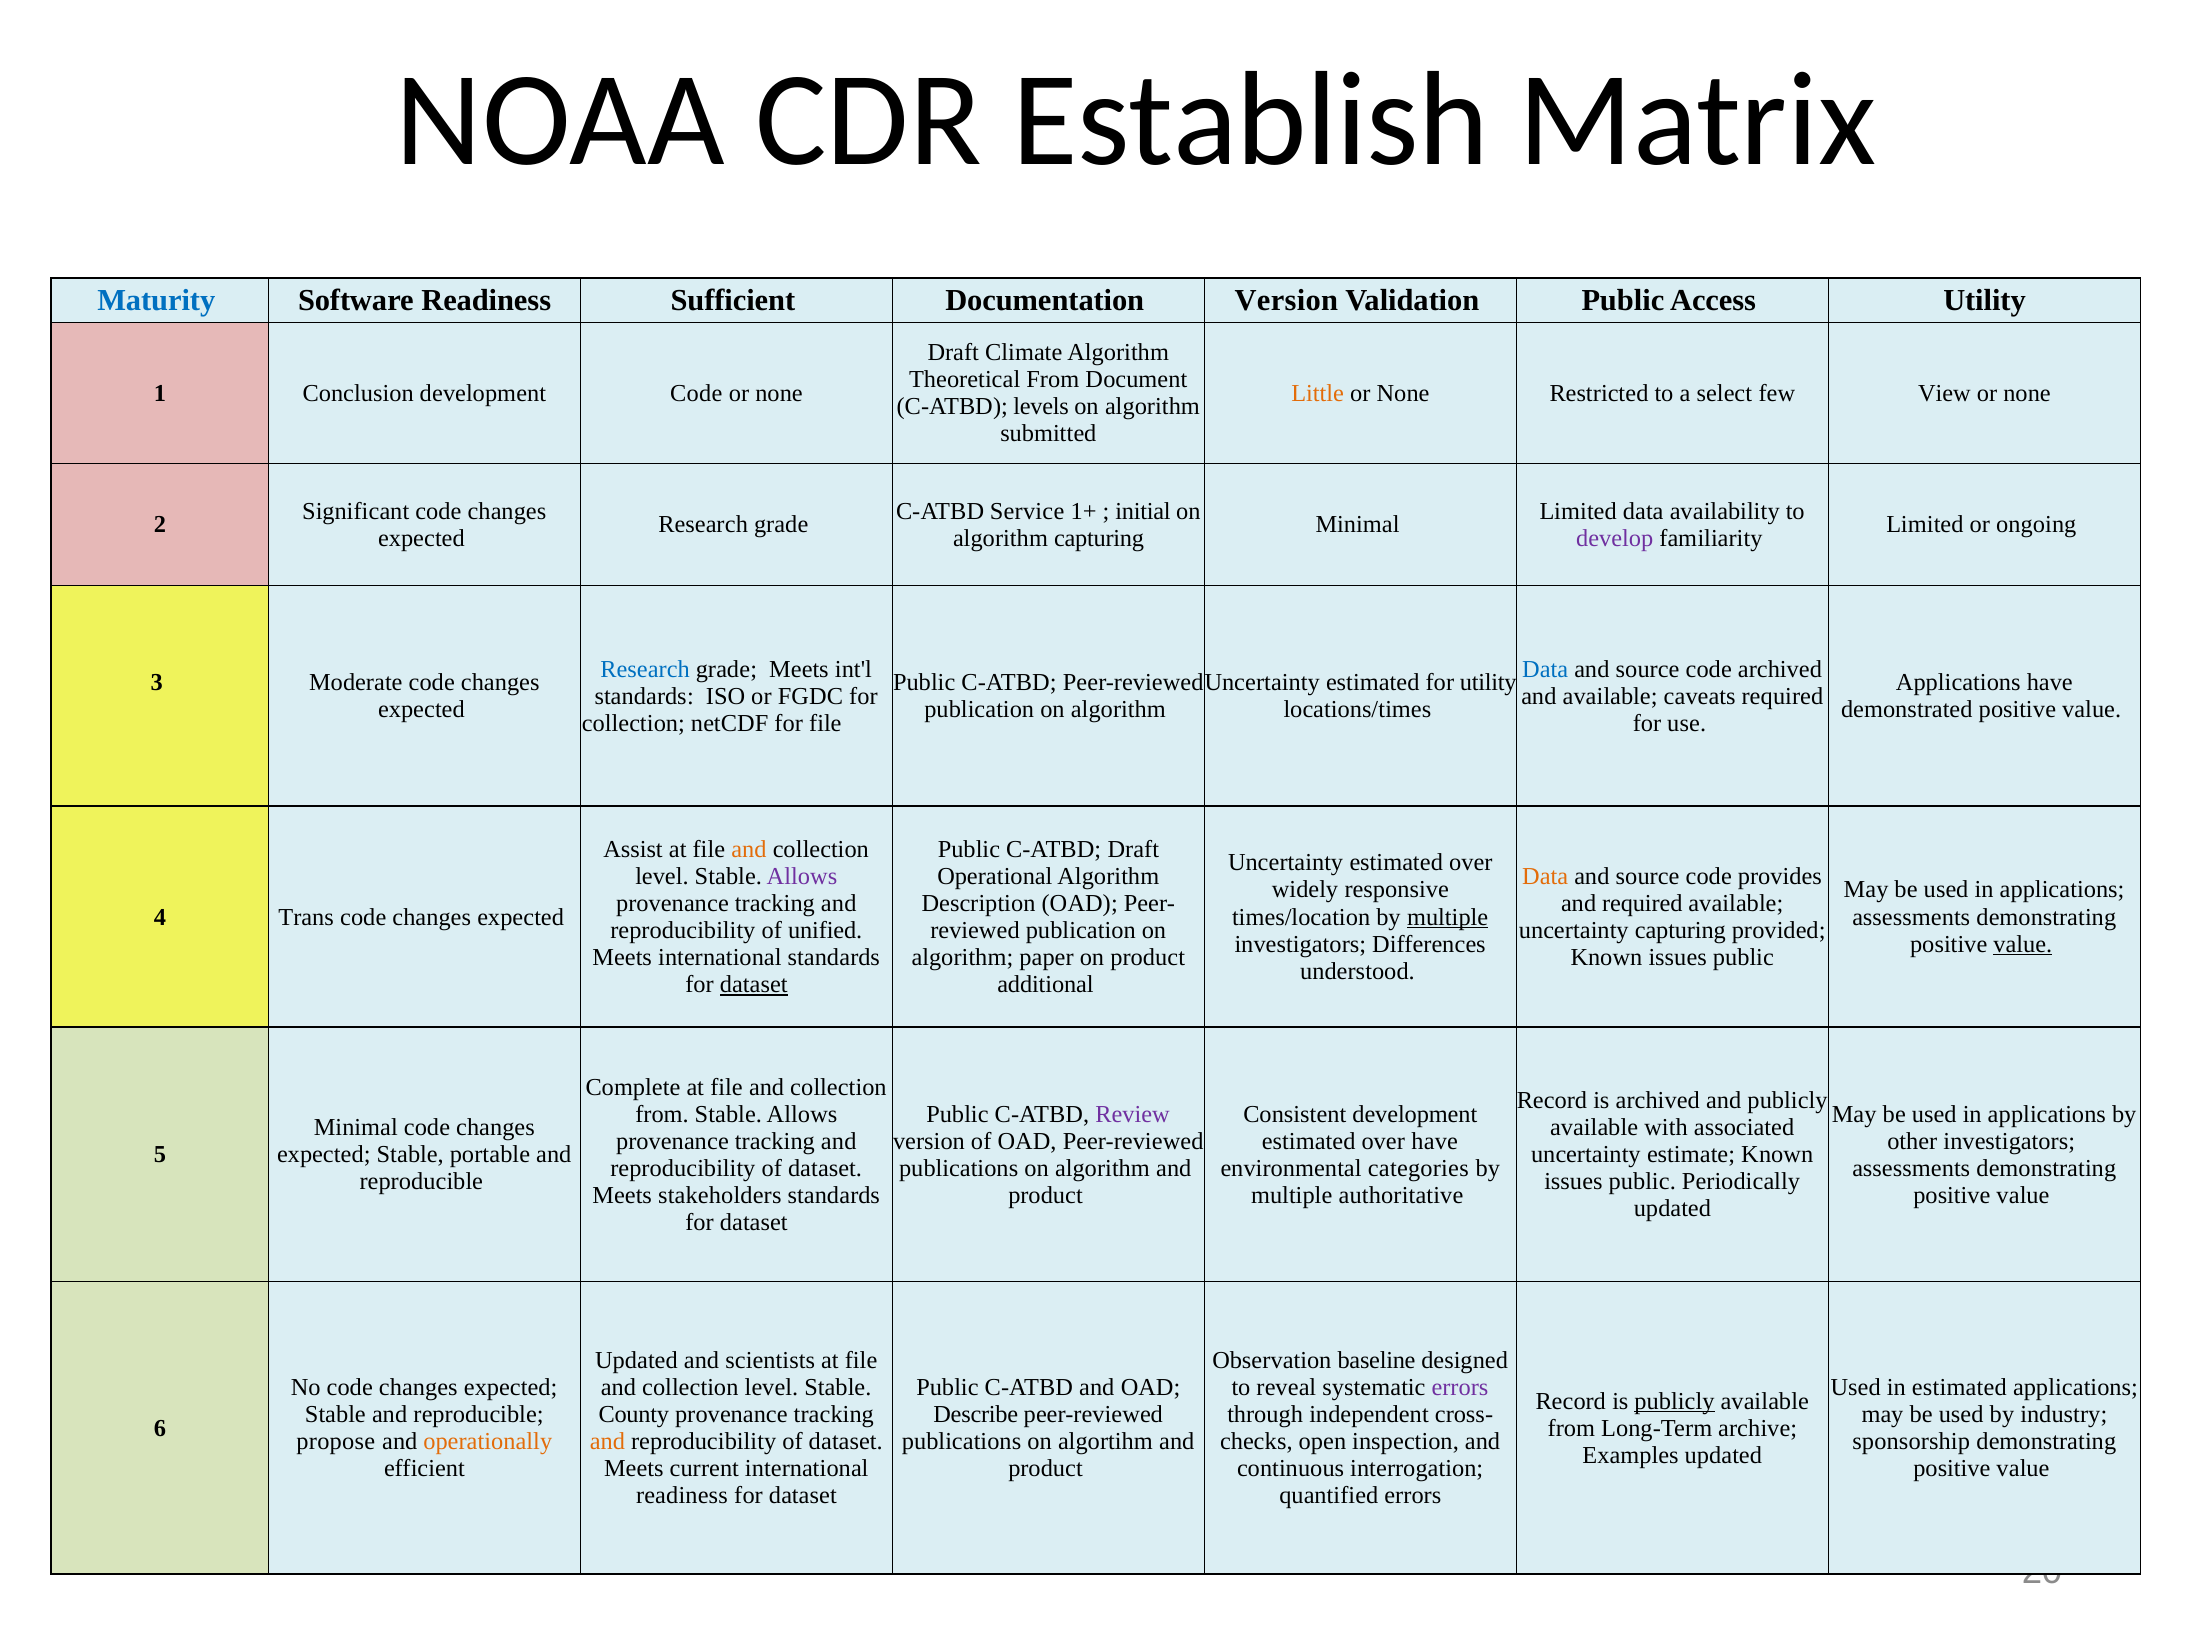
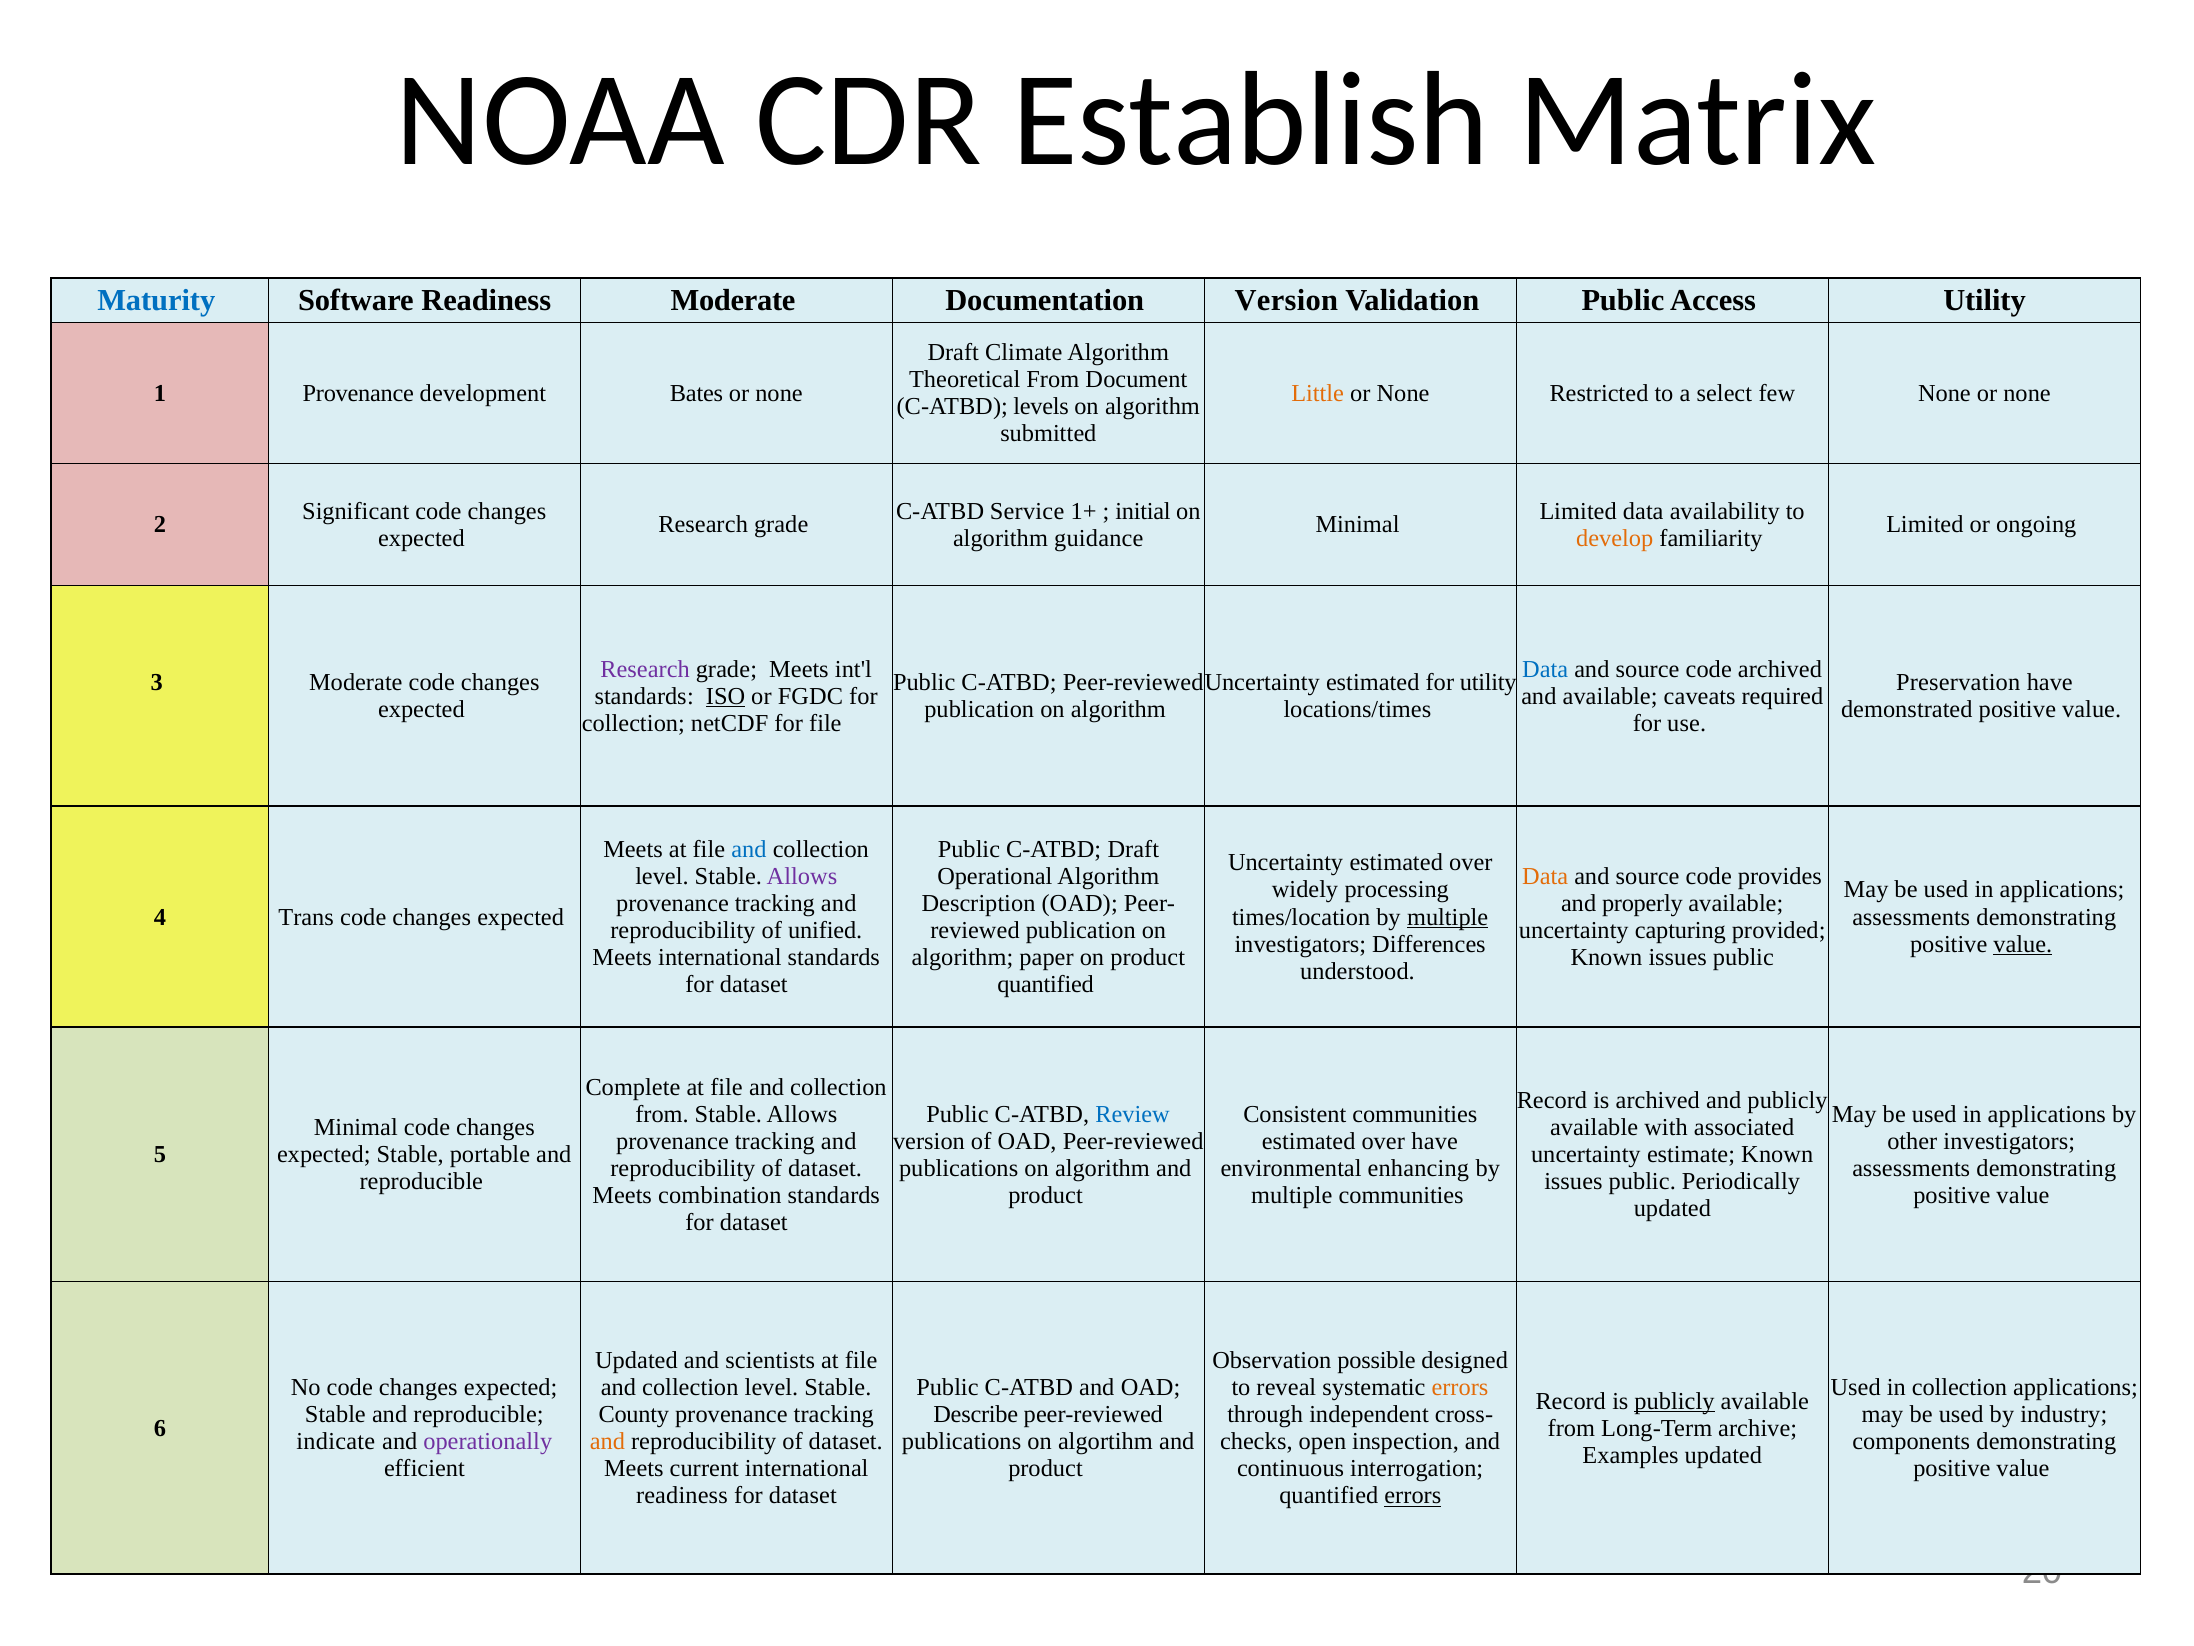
Readiness Sufficient: Sufficient -> Moderate (733, 300)
1 Conclusion: Conclusion -> Provenance (358, 393)
development Code: Code -> Bates (697, 393)
few View: View -> None (1944, 393)
algorithm capturing: capturing -> guidance (1099, 538)
develop colour: purple -> orange (1615, 538)
Research colour: blue -> purple (645, 669)
Applications: Applications -> Preservation (1958, 682)
ISO underline: none -> present (726, 696)
Assist: Assist -> Meets (633, 849)
and colour: orange -> blue (749, 849)
responsive: responsive -> processing (1397, 890)
and required: required -> properly (1642, 903)
dataset underline: present -> none (754, 984)
additional: additional -> quantified (1046, 984)
Review colour: purple -> blue (1133, 1114)
Consistent development: development -> communities (1415, 1114)
categories: categories -> enhancing (1418, 1168)
stakeholders: stakeholders -> combination (720, 1195)
multiple authoritative: authoritative -> communities (1401, 1195)
baseline: baseline -> possible (1377, 1360)
errors colour: purple -> orange (1460, 1387)
in estimated: estimated -> collection (1959, 1387)
propose: propose -> indicate (336, 1441)
operationally colour: orange -> purple (488, 1441)
sponsorship: sponsorship -> components (1911, 1441)
errors underline: none -> present (1413, 1495)
